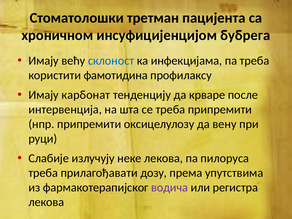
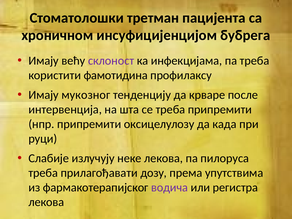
склоност colour: blue -> purple (111, 61)
карбонат: карбонат -> мукозног (86, 95)
вену: вену -> када (225, 124)
